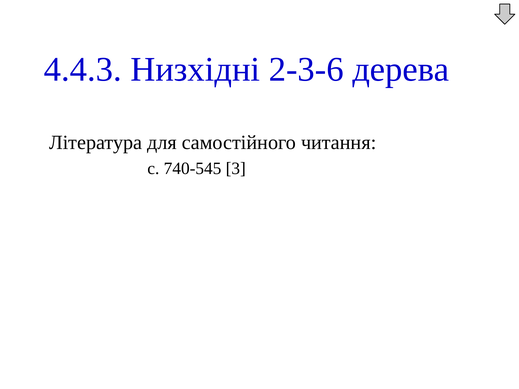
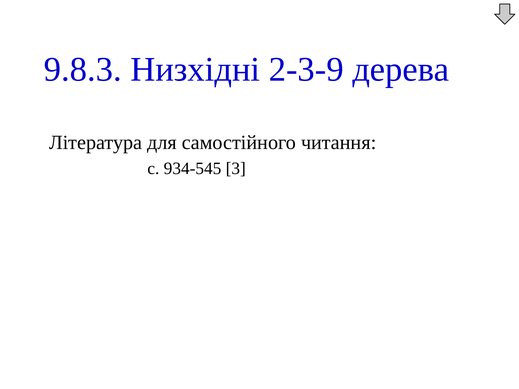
4.4.3: 4.4.3 -> 9.8.3 (83, 69)
2-3-6: 2-3-6 -> 2-3-9 (306, 69)
740-545: 740-545 -> 934-545 (193, 169)
